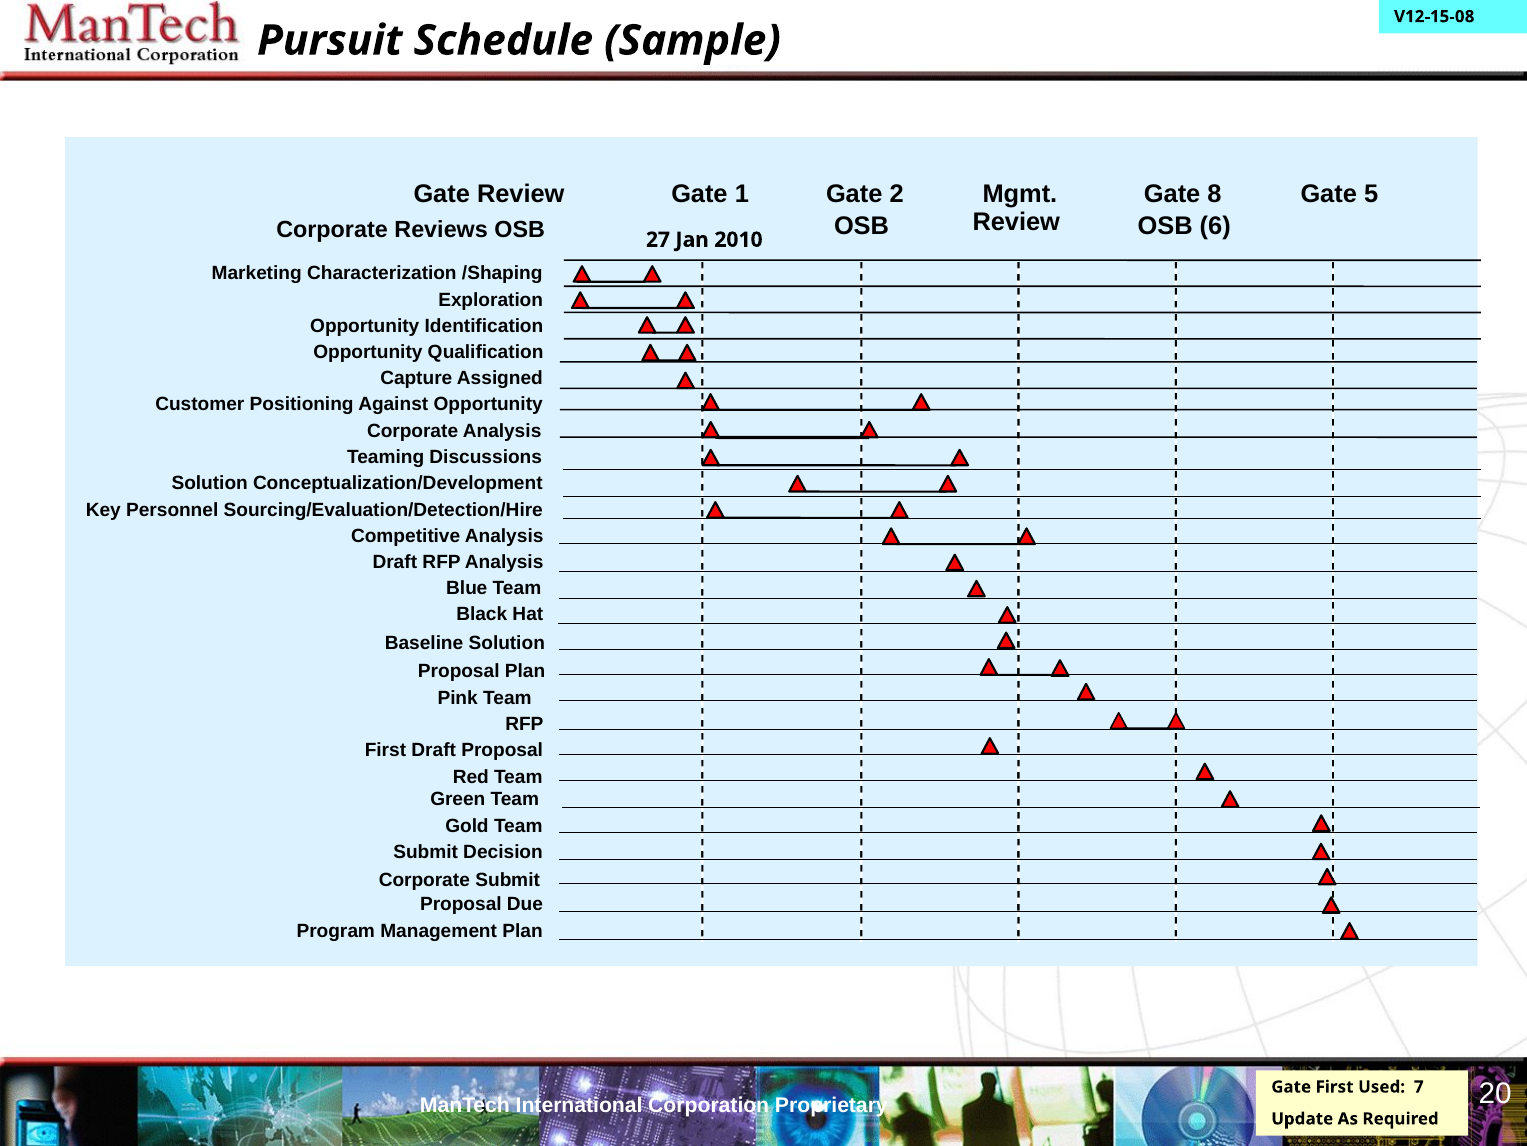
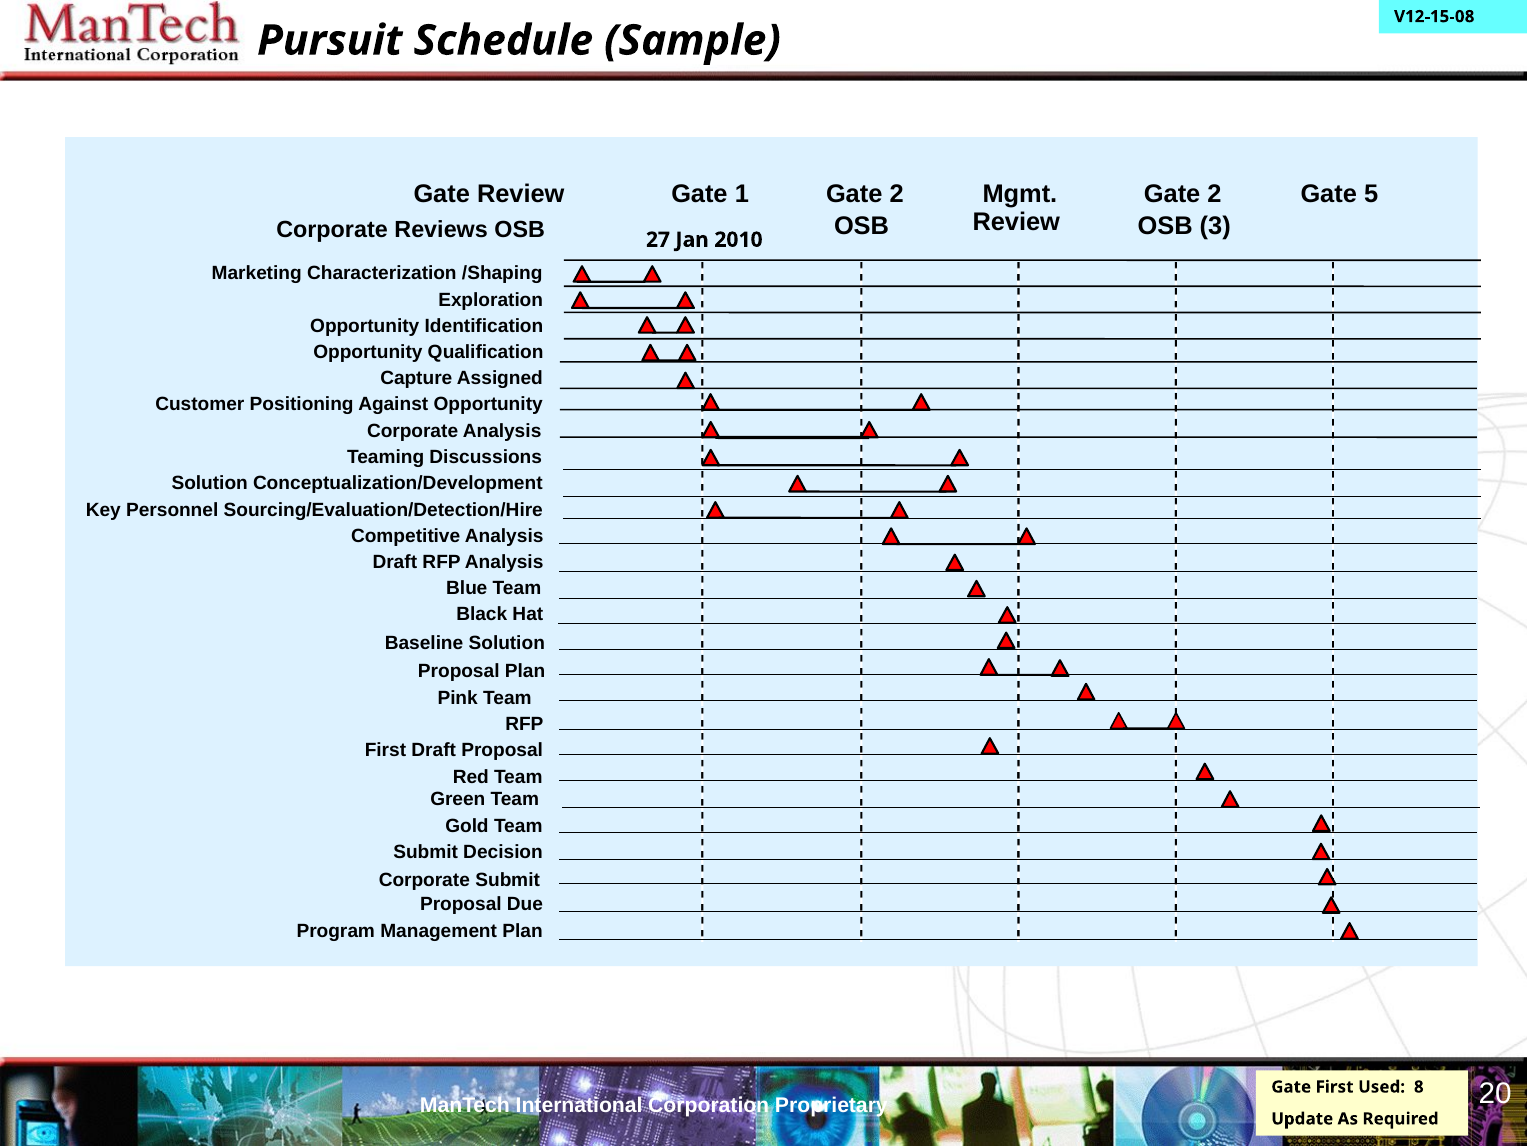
8: 8 -> 2 (1215, 194)
6: 6 -> 3 (1215, 226)
7: 7 -> 8 (1419, 1086)
